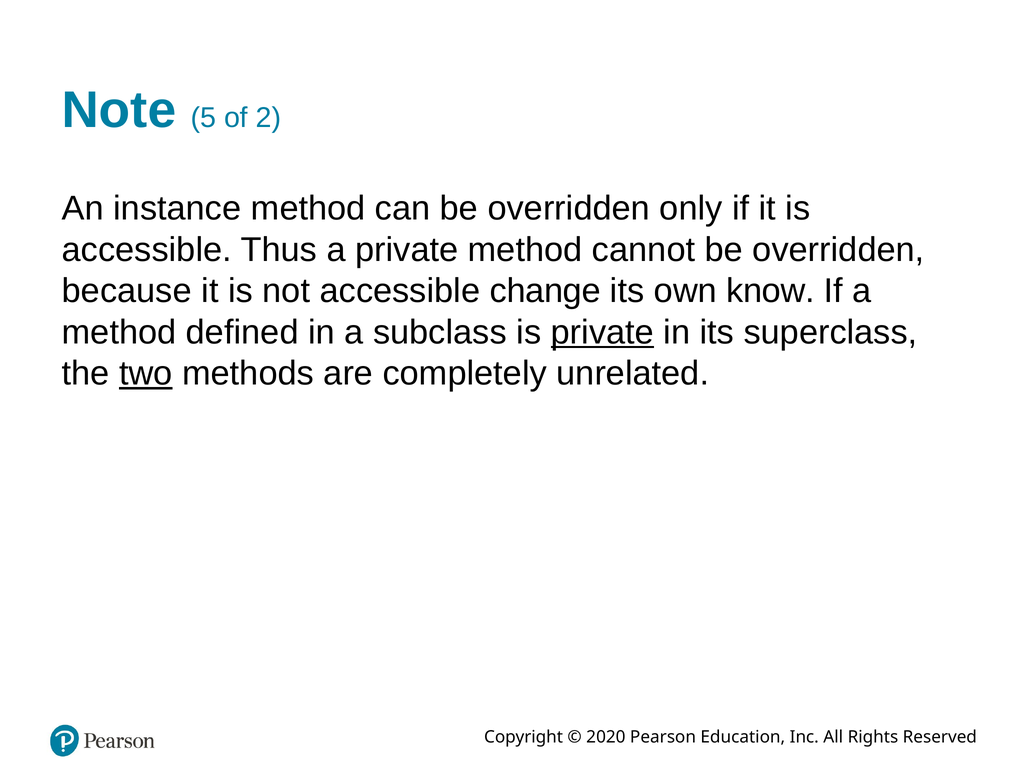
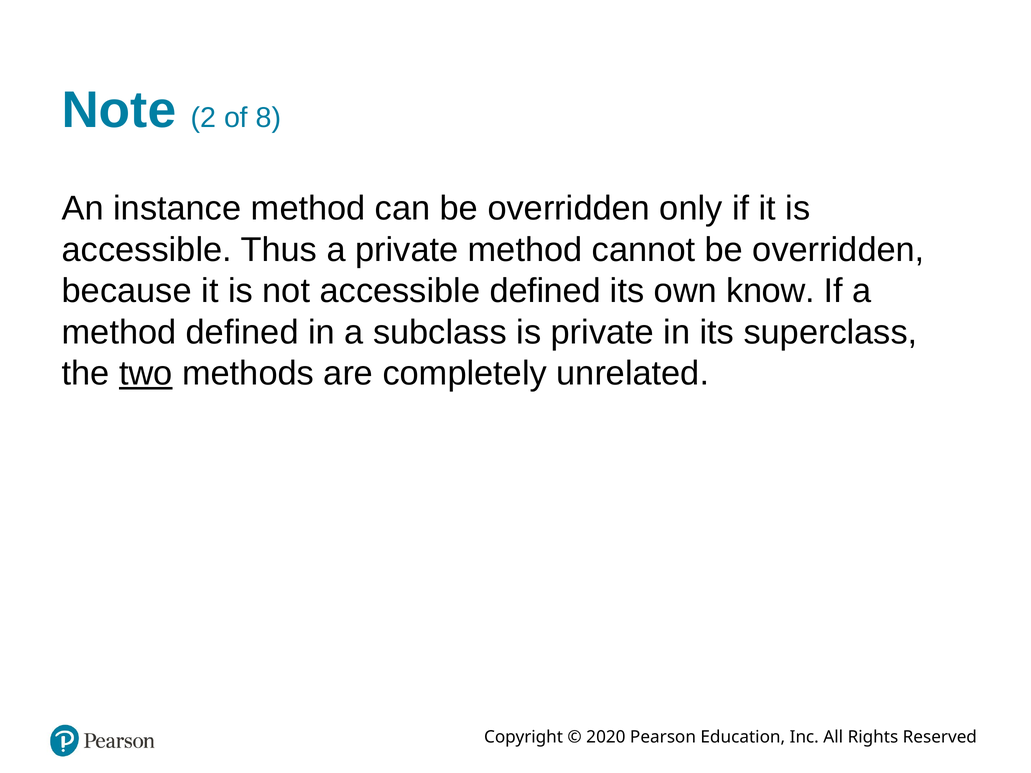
5: 5 -> 2 (203, 118)
2: 2 -> 8 (269, 118)
accessible change: change -> defined (545, 291)
private underline: present -> none (602, 332)
